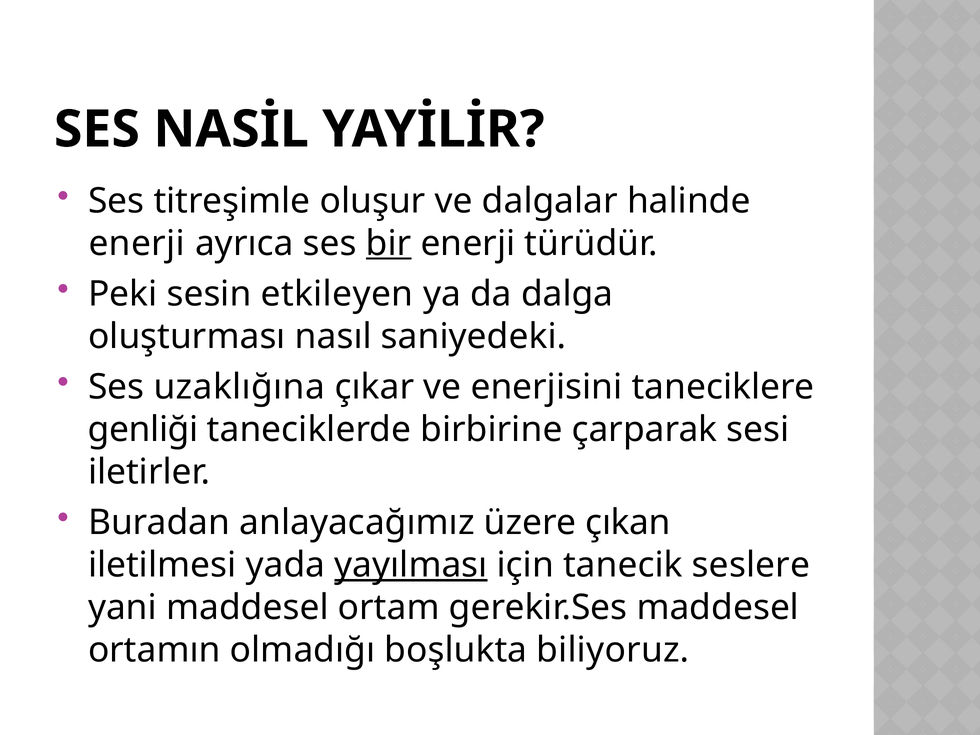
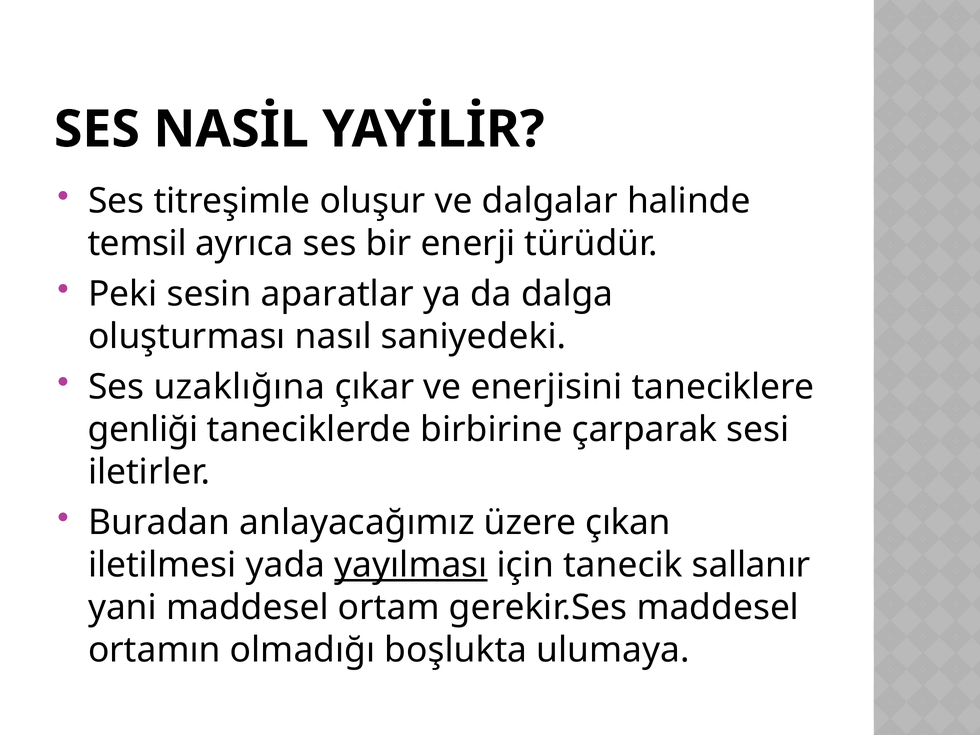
enerji: enerji -> temsil (137, 243)
bir underline: present -> none (389, 243)
etkileyen: etkileyen -> aparatlar (337, 294)
seslere: seslere -> sallanır (751, 565)
biliyoruz: biliyoruz -> ulumaya (613, 650)
